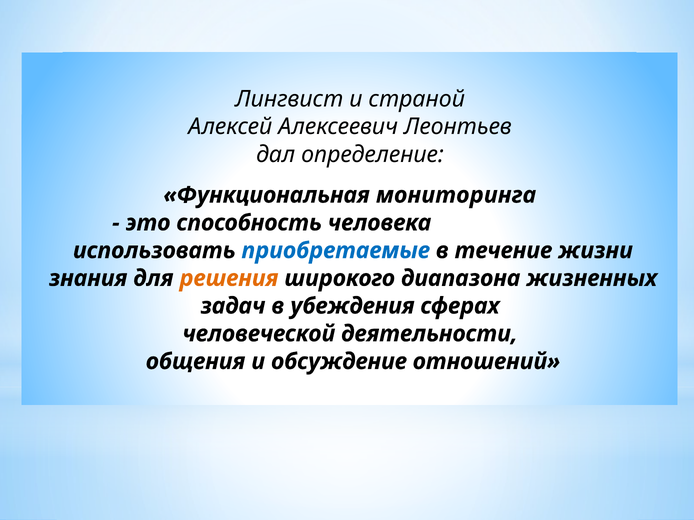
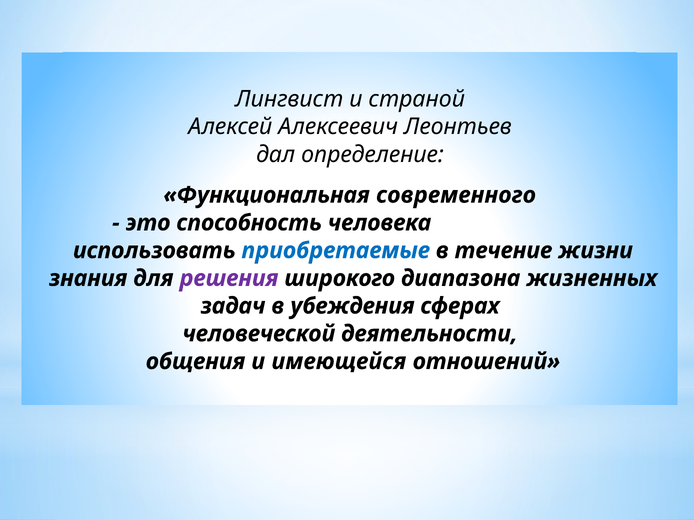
мониторинга: мониторинга -> современного (456, 195)
решения colour: orange -> purple (229, 279)
обсуждение: обсуждение -> имеющейся (339, 362)
